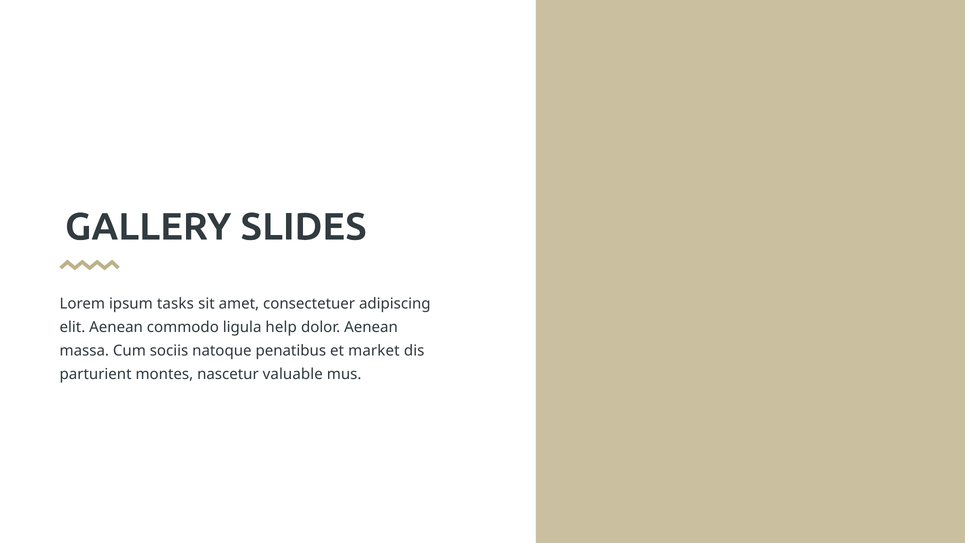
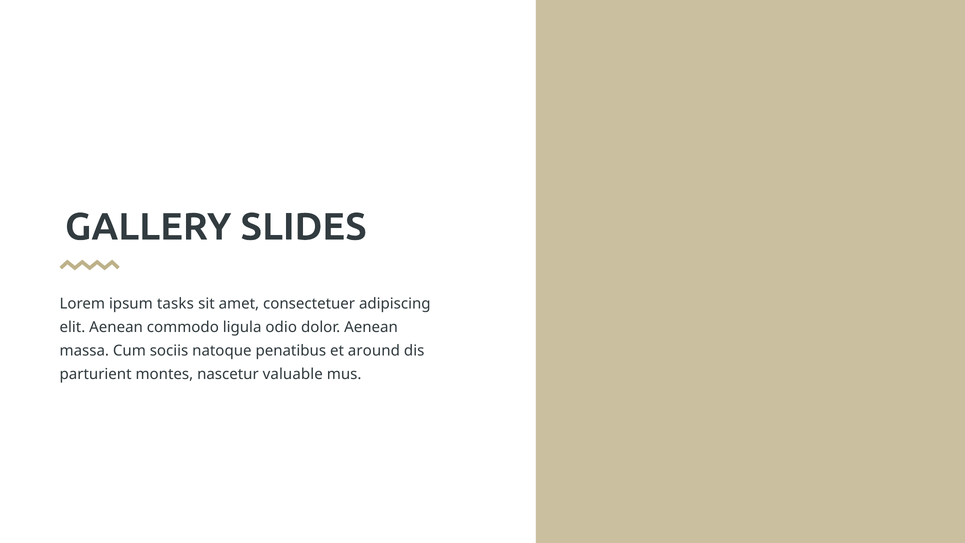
help: help -> odio (281, 327)
market: market -> around (374, 351)
